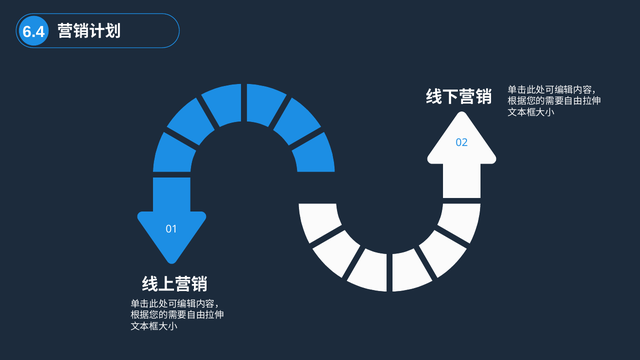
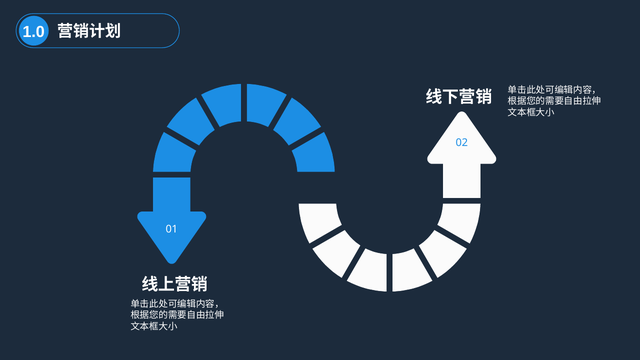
6.4: 6.4 -> 1.0 (34, 32)
